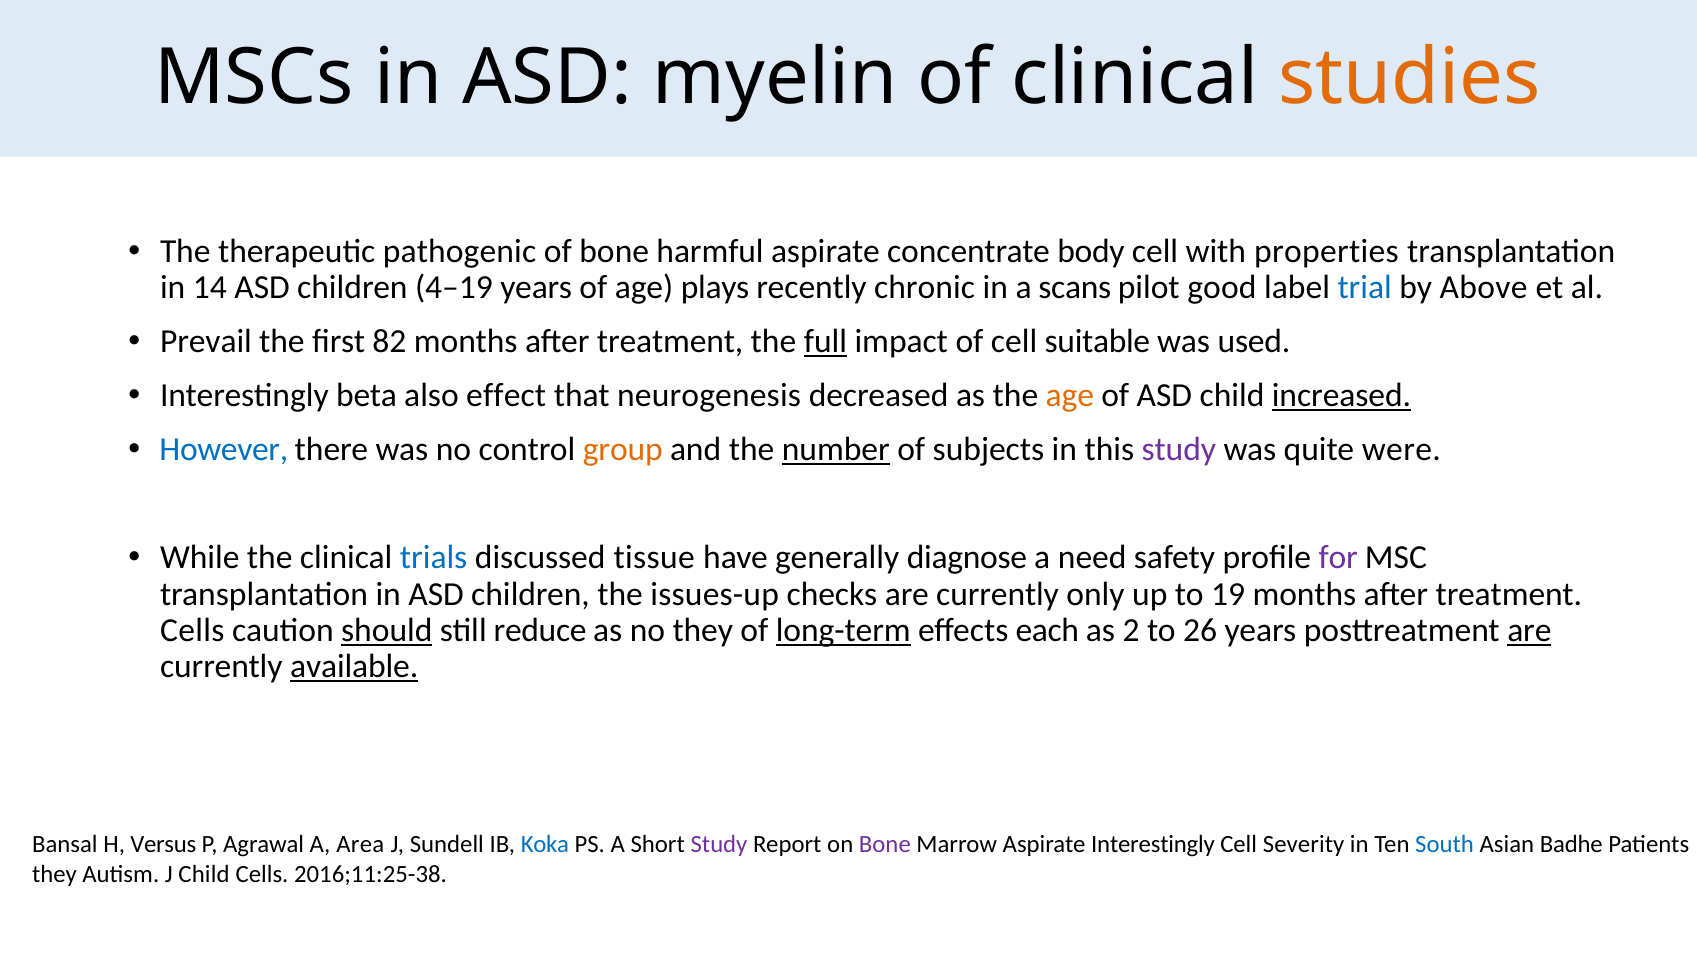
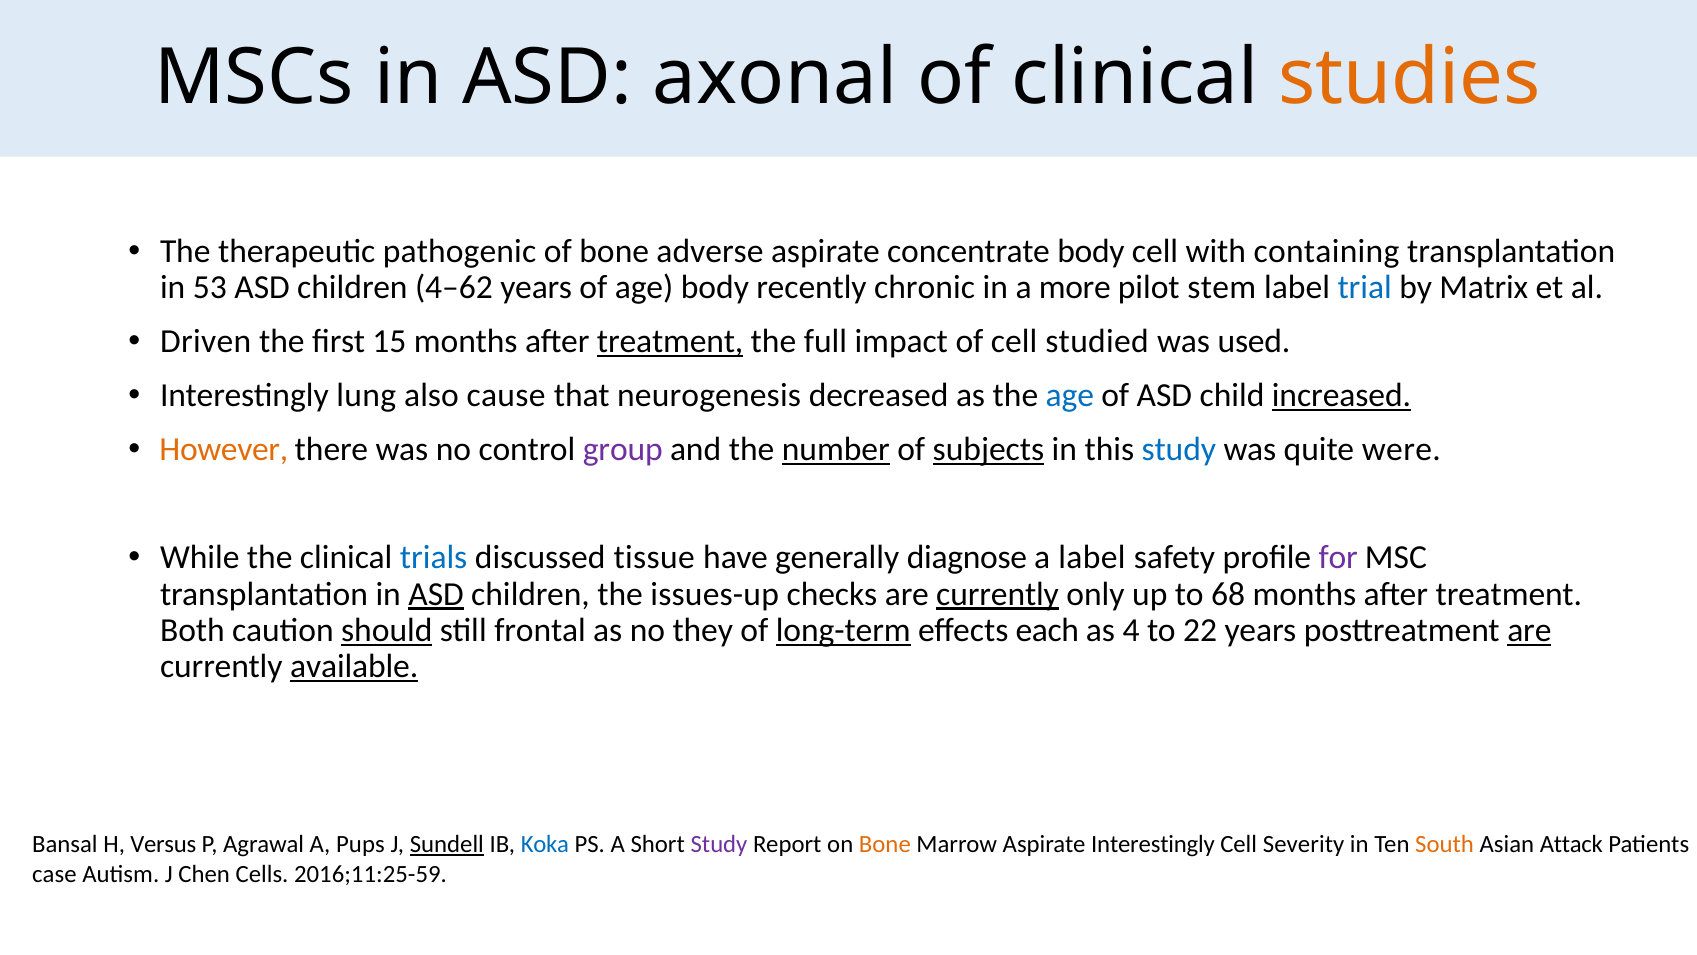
myelin: myelin -> axonal (775, 78)
harmful: harmful -> adverse (710, 251)
properties: properties -> containing (1326, 251)
14: 14 -> 53 (210, 288)
4–19: 4–19 -> 4–62 (454, 288)
age plays: plays -> body (715, 288)
scans: scans -> more (1075, 288)
good: good -> stem (1222, 288)
Above: Above -> Matrix (1484, 288)
Prevail: Prevail -> Driven (206, 342)
82: 82 -> 15 (389, 342)
treatment underline: none -> present (670, 342)
full underline: present -> none (825, 342)
suitable: suitable -> studied (1097, 342)
beta: beta -> lung (366, 396)
effect: effect -> cause (506, 396)
age colour: orange -> blue (1070, 396)
However colour: blue -> orange (224, 450)
group colour: orange -> purple (623, 450)
subjects underline: none -> present (988, 450)
study colour: purple -> blue (1179, 450)
a need: need -> label (1092, 557)
ASD underline: none -> present (436, 594)
currently underline: none -> present (998, 594)
19: 19 -> 68 (1228, 594)
Cells: Cells -> Both (192, 630)
reduce: reduce -> frontal (540, 630)
2: 2 -> 4 (1131, 630)
26: 26 -> 22 (1200, 630)
Area: Area -> Pups (360, 844)
Sundell underline: none -> present (447, 844)
Bone colour: purple -> orange (885, 844)
South colour: blue -> orange (1445, 844)
Badhe: Badhe -> Attack (1571, 844)
they: they -> case (54, 874)
J Child: Child -> Chen (204, 874)
2016;11:25-38: 2016;11:25-38 -> 2016;11:25-59 (370, 874)
